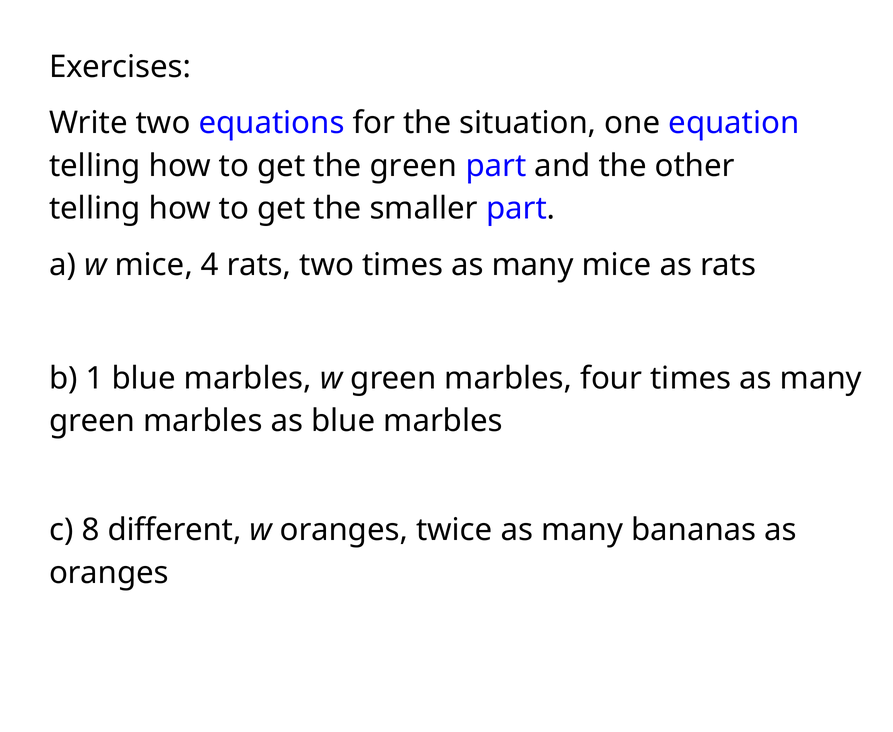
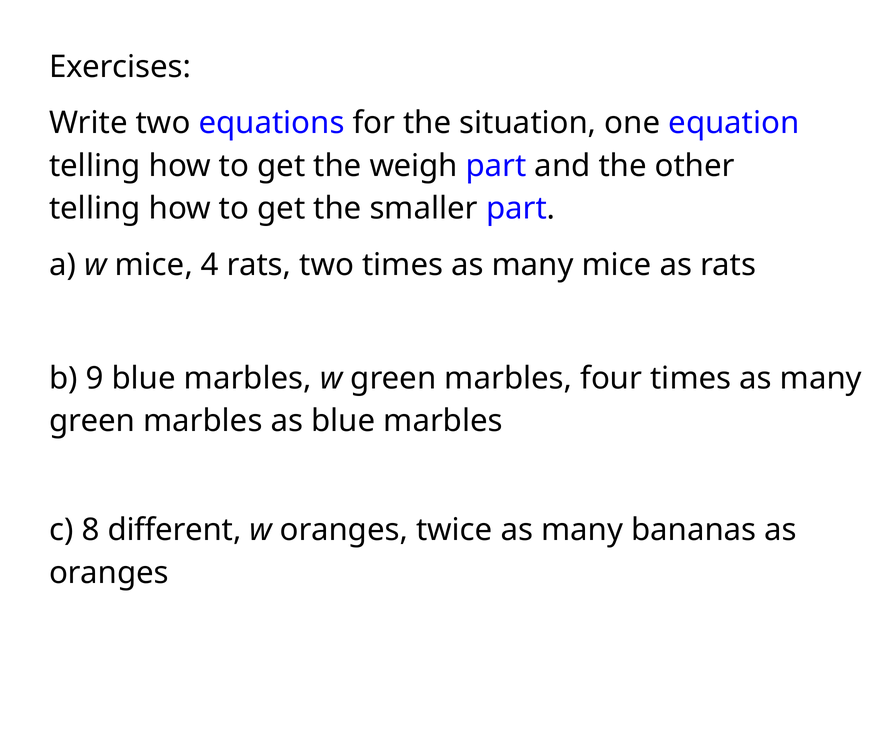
the green: green -> weigh (414, 166)
1: 1 -> 9 (95, 378)
